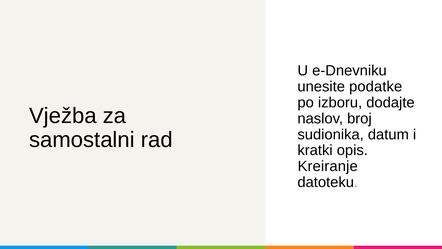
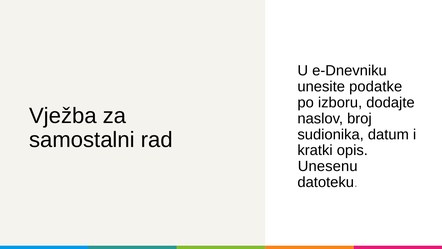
Kreiranje: Kreiranje -> Unesenu (328, 166)
